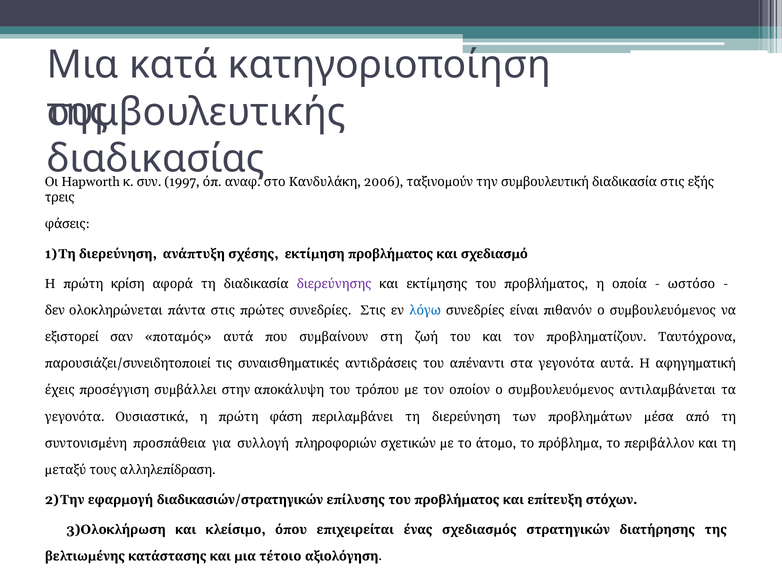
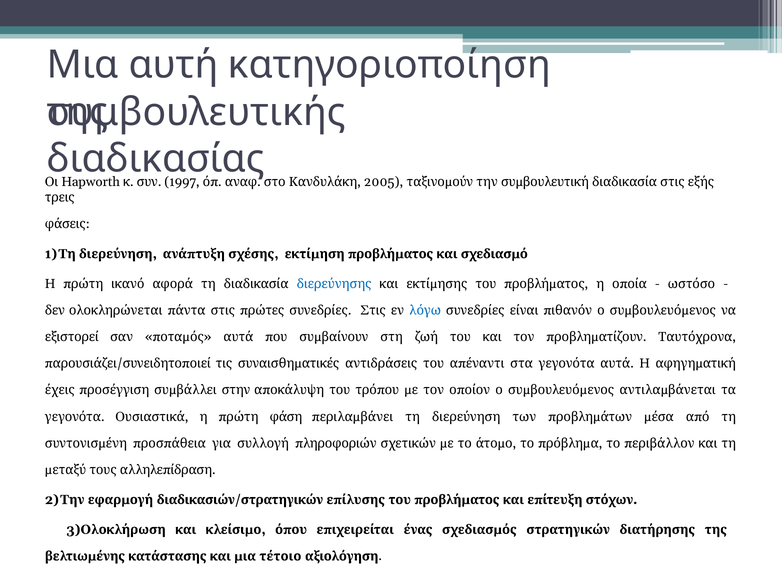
κατά: κατά -> αυτή (174, 65)
2006: 2006 -> 2005 (384, 182)
κρίση: κρίση -> ικανό (128, 284)
διερεύνησης colour: purple -> blue (334, 284)
